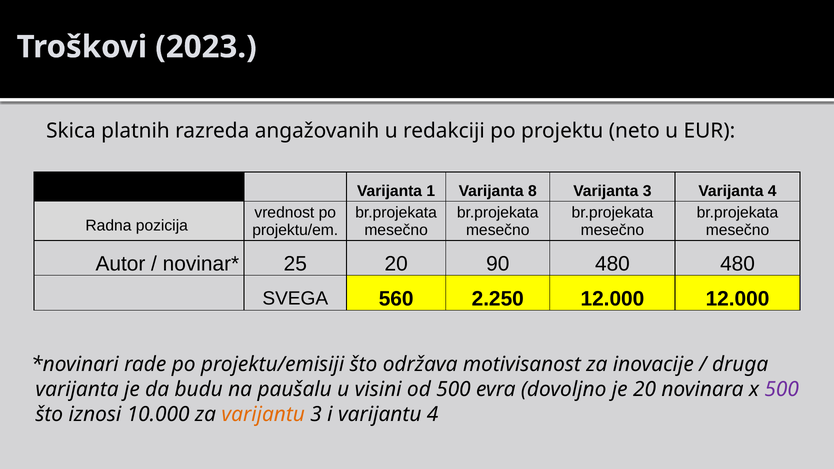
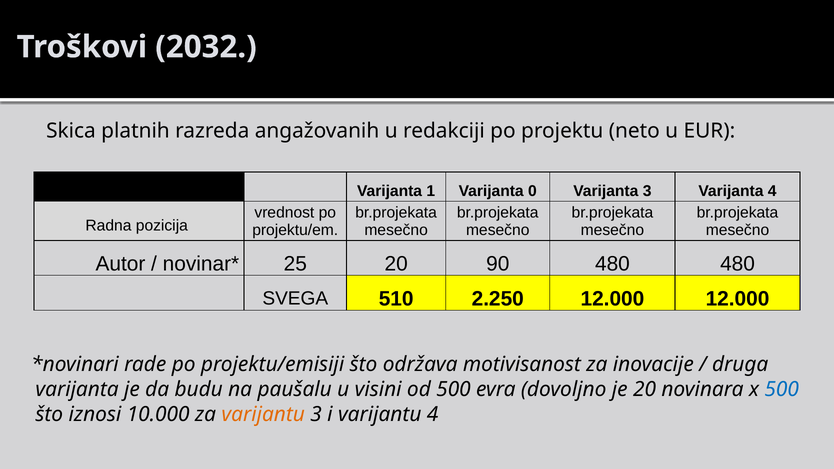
2023: 2023 -> 2032 (206, 47)
8: 8 -> 0 (532, 191)
560: 560 -> 510 (396, 299)
500 colour: purple -> blue (782, 390)
